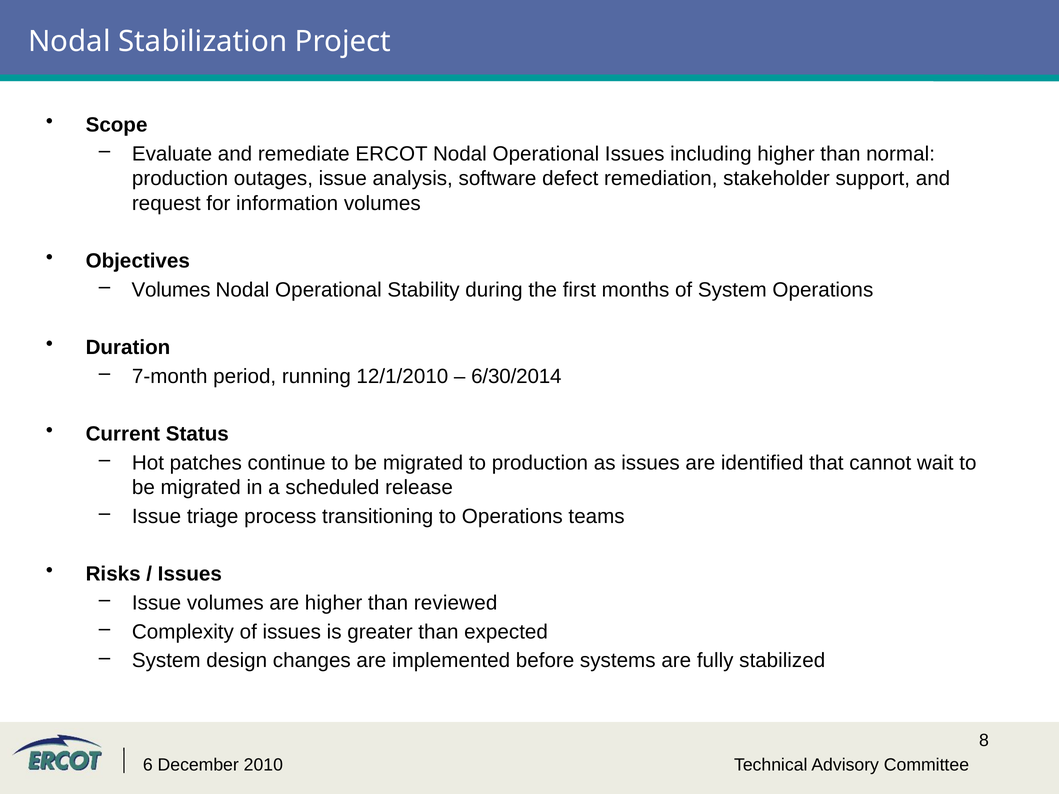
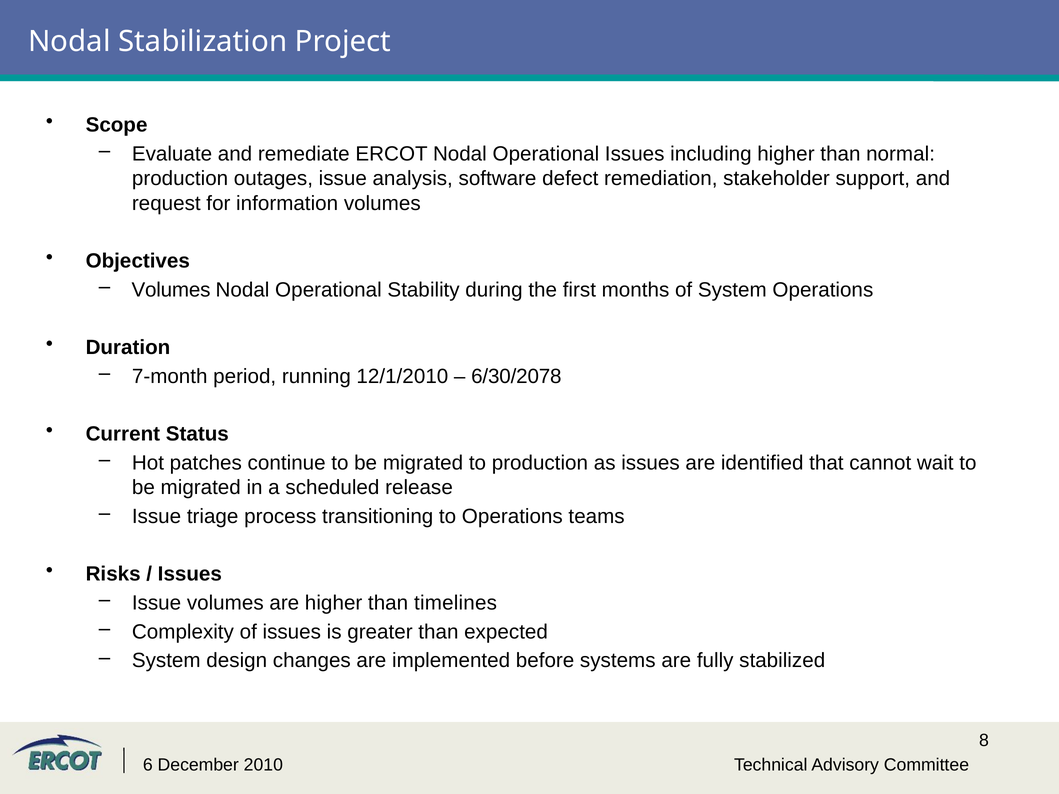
6/30/2014: 6/30/2014 -> 6/30/2078 (516, 376)
reviewed: reviewed -> timelines (456, 603)
